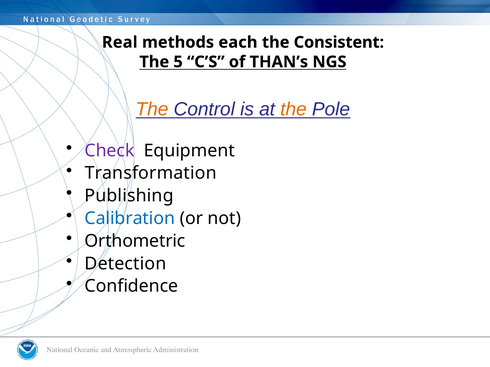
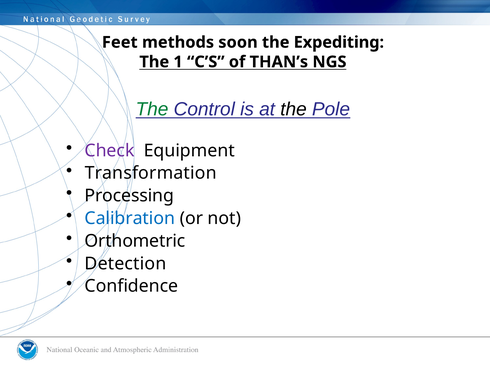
Real: Real -> Feet (120, 42)
each: each -> soon (238, 42)
Consistent: Consistent -> Expediting (339, 42)
5: 5 -> 1 (178, 62)
The colour: orange -> green (152, 110)
the colour: orange -> black (293, 110)
Publishing: Publishing -> Processing (129, 196)
